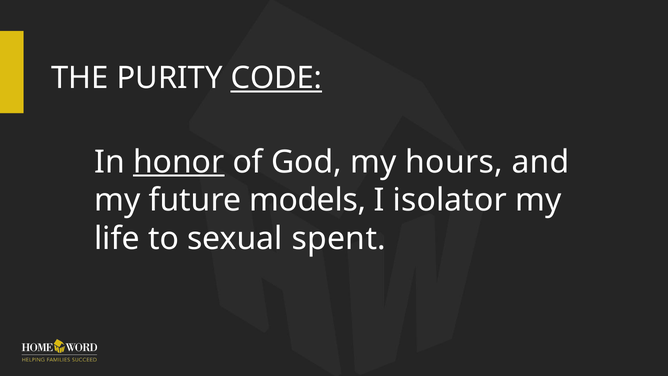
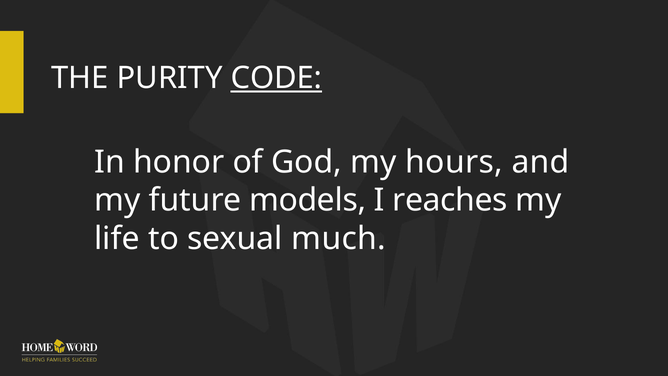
honor underline: present -> none (179, 162)
isolator: isolator -> reaches (450, 200)
spent: spent -> much (339, 239)
